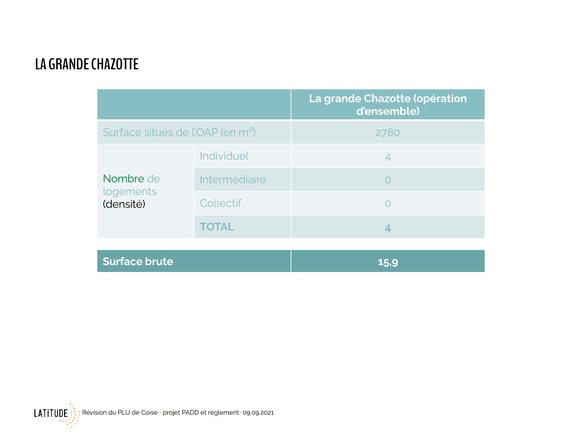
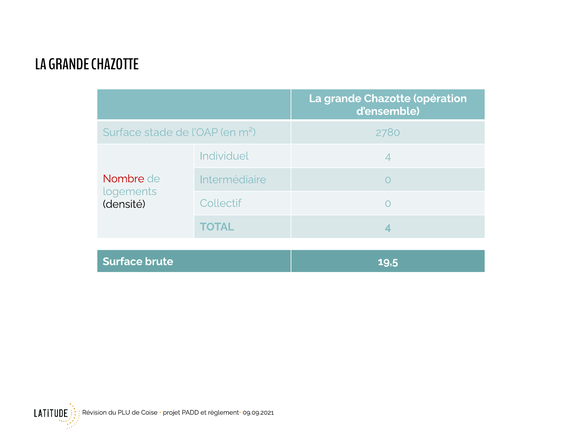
situés: situés -> stade (158, 132)
Nombre colour: green -> red (124, 179)
15,9: 15,9 -> 19,5 (388, 261)
